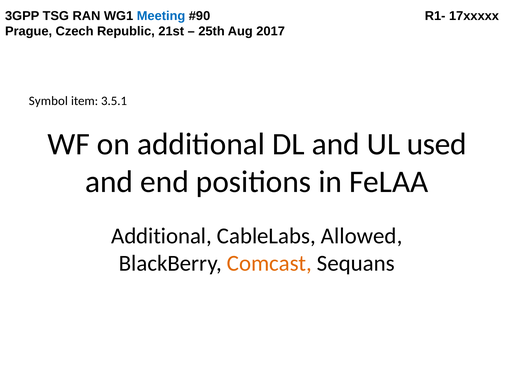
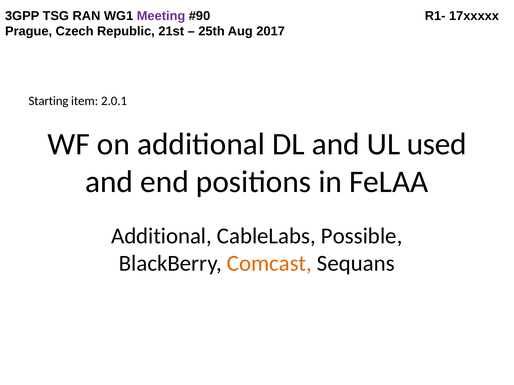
Meeting colour: blue -> purple (161, 16)
Symbol: Symbol -> Starting (48, 101)
3.5.1: 3.5.1 -> 2.0.1 (114, 101)
Allowed: Allowed -> Possible (362, 236)
